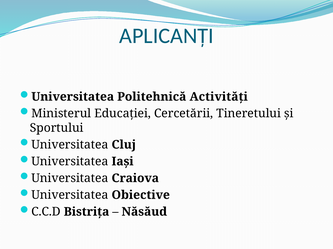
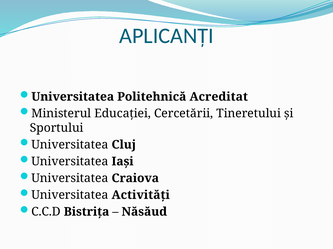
Activităţi: Activităţi -> Acreditat (219, 97)
Obiective: Obiective -> Activităţi (141, 196)
